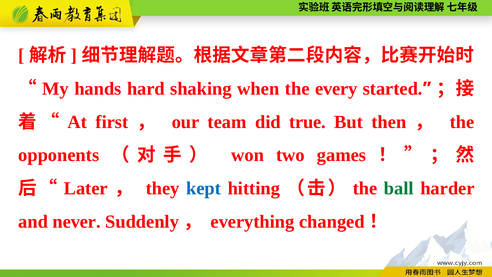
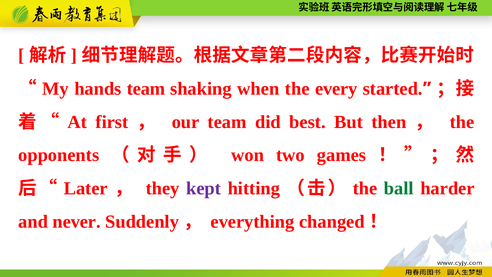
hands hard: hard -> team (146, 89)
true: true -> best (308, 122)
kept colour: blue -> purple (204, 188)
